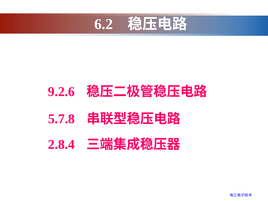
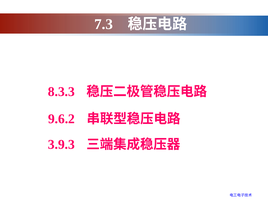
6.2: 6.2 -> 7.3 (104, 24)
9.2.6: 9.2.6 -> 8.3.3 (61, 92)
5.7.8: 5.7.8 -> 9.6.2 (61, 119)
2.8.4: 2.8.4 -> 3.9.3 (61, 145)
